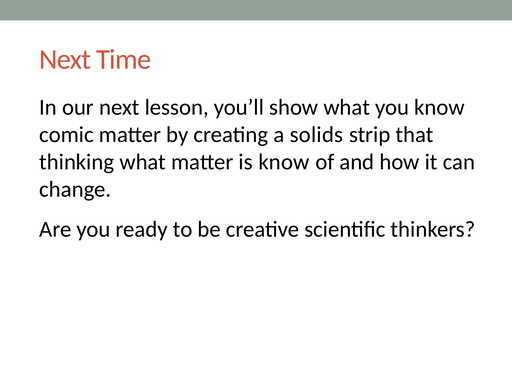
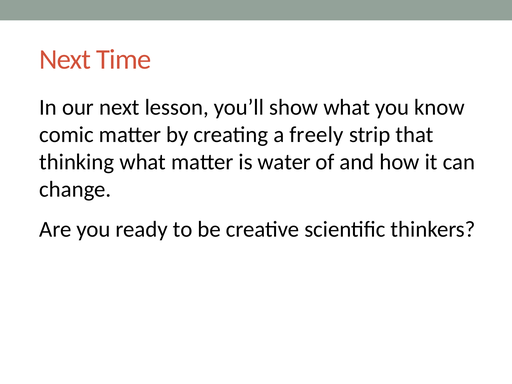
solids: solids -> freely (317, 135)
is know: know -> water (284, 162)
